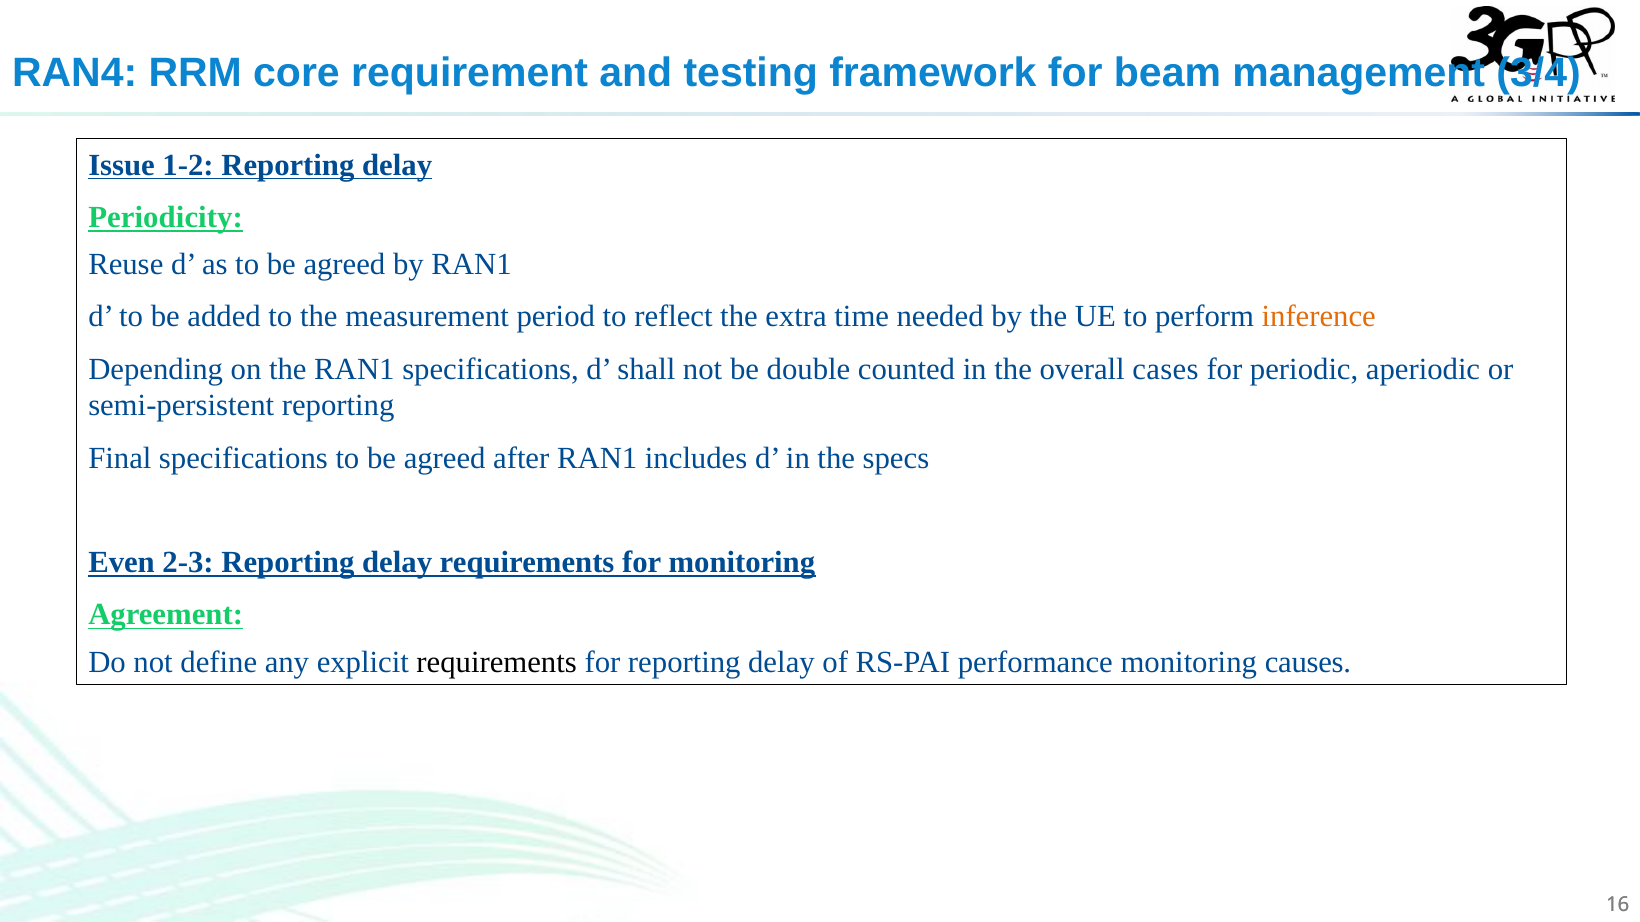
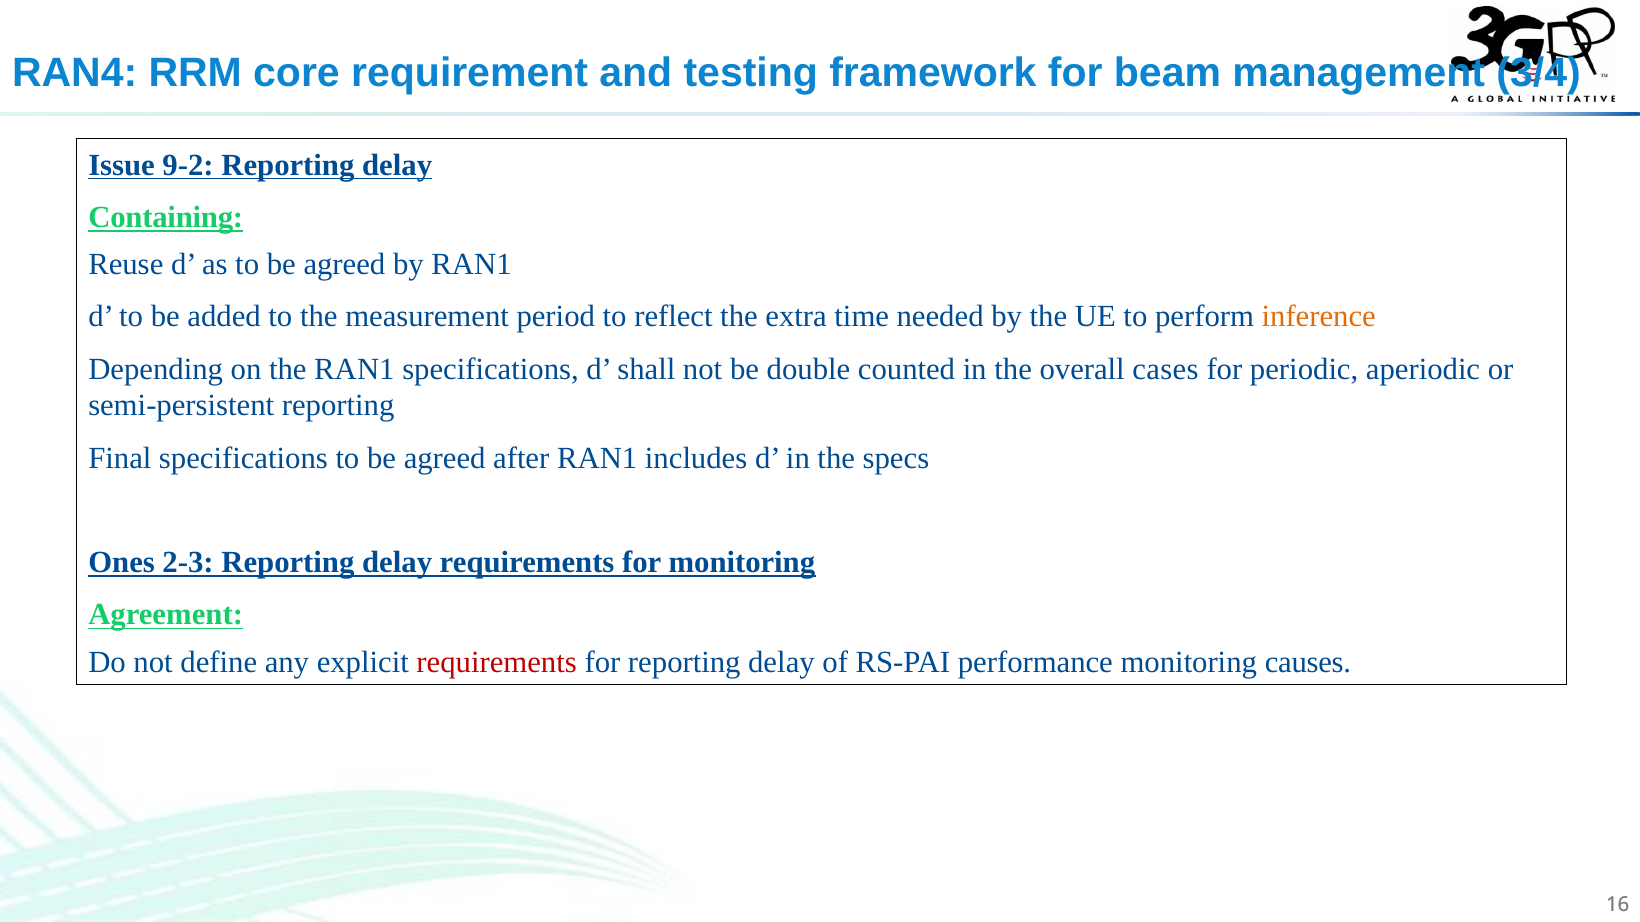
1-2: 1-2 -> 9-2 (188, 165)
Periodicity: Periodicity -> Containing (166, 217)
Even: Even -> Ones (122, 563)
requirements colour: black -> red (497, 662)
